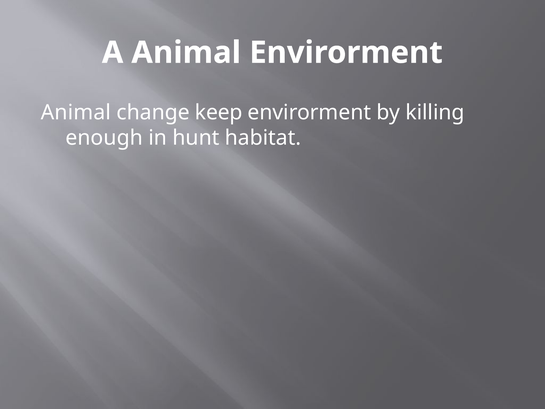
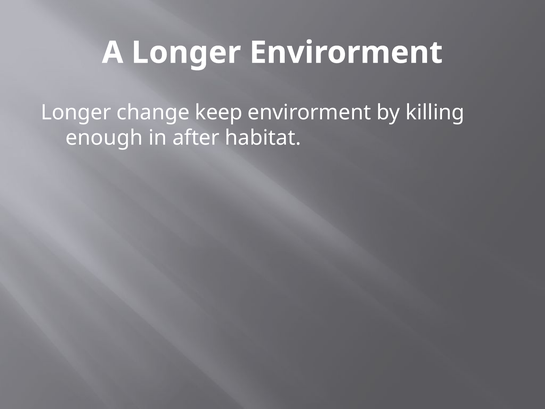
A Animal: Animal -> Longer (186, 53)
Animal: Animal -> Longer (76, 112)
hunt: hunt -> after (196, 138)
